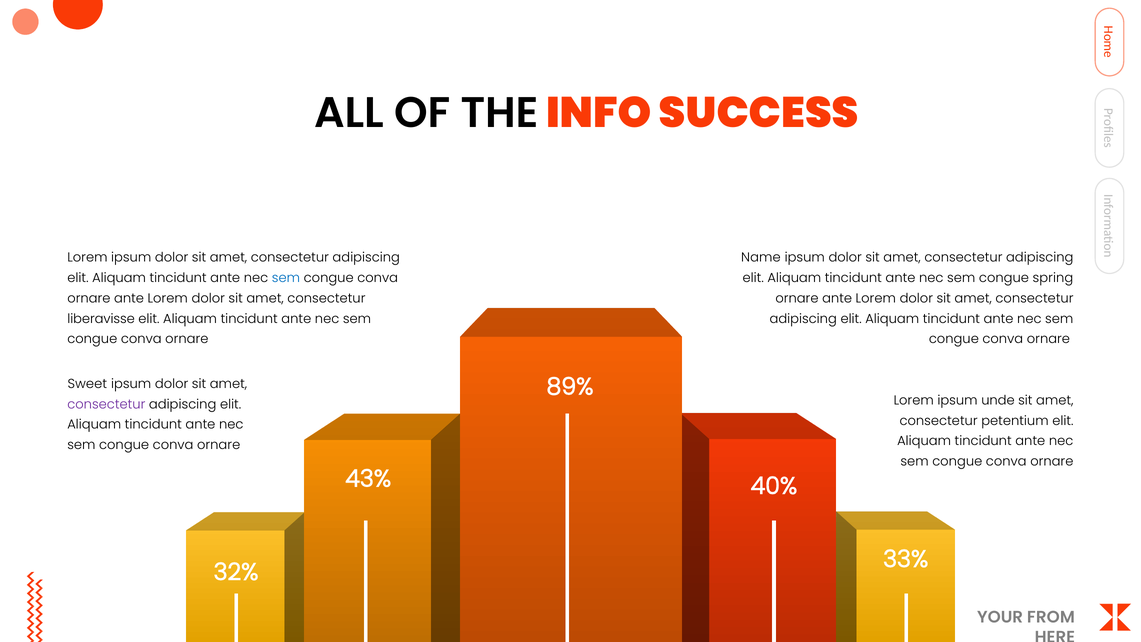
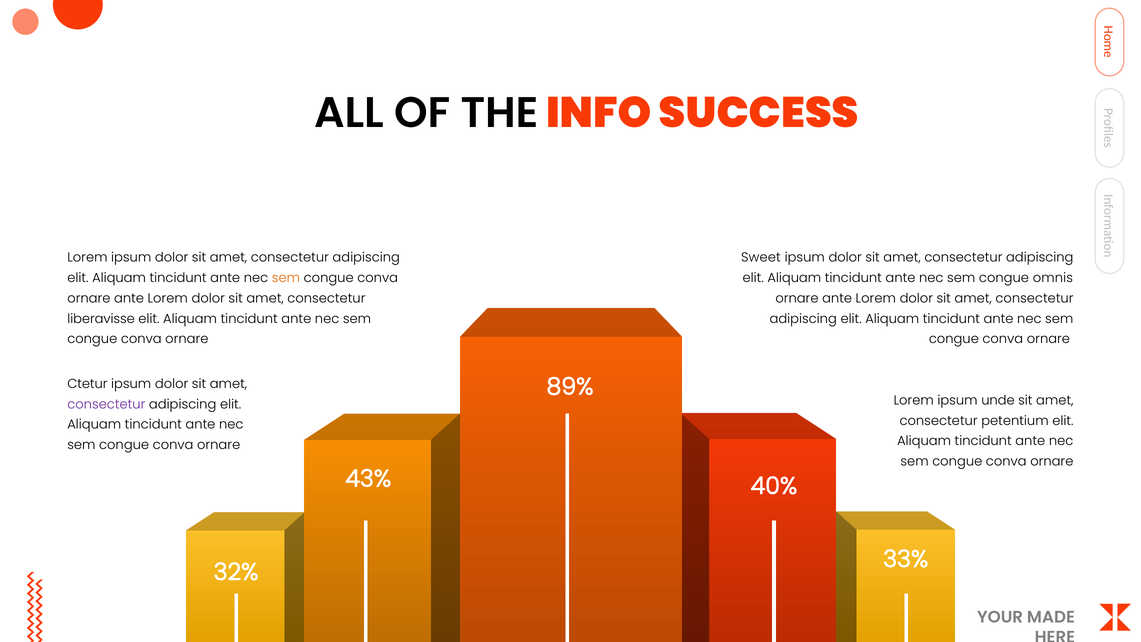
Name: Name -> Sweet (761, 257)
sem colour: blue -> orange (286, 278)
spring: spring -> omnis (1053, 278)
Sweet: Sweet -> Ctetur (87, 384)
FROM: FROM -> MADE (1051, 617)
